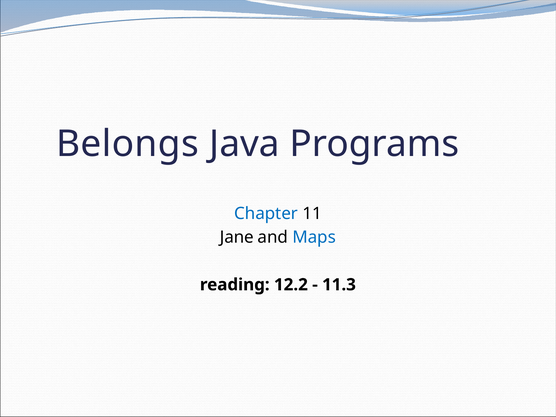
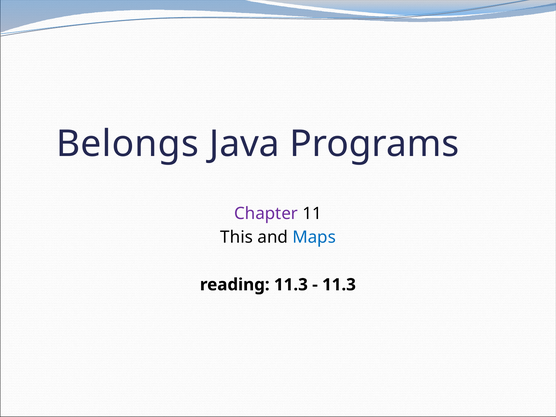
Chapter colour: blue -> purple (266, 213)
Jane: Jane -> This (237, 237)
reading 12.2: 12.2 -> 11.3 (291, 285)
